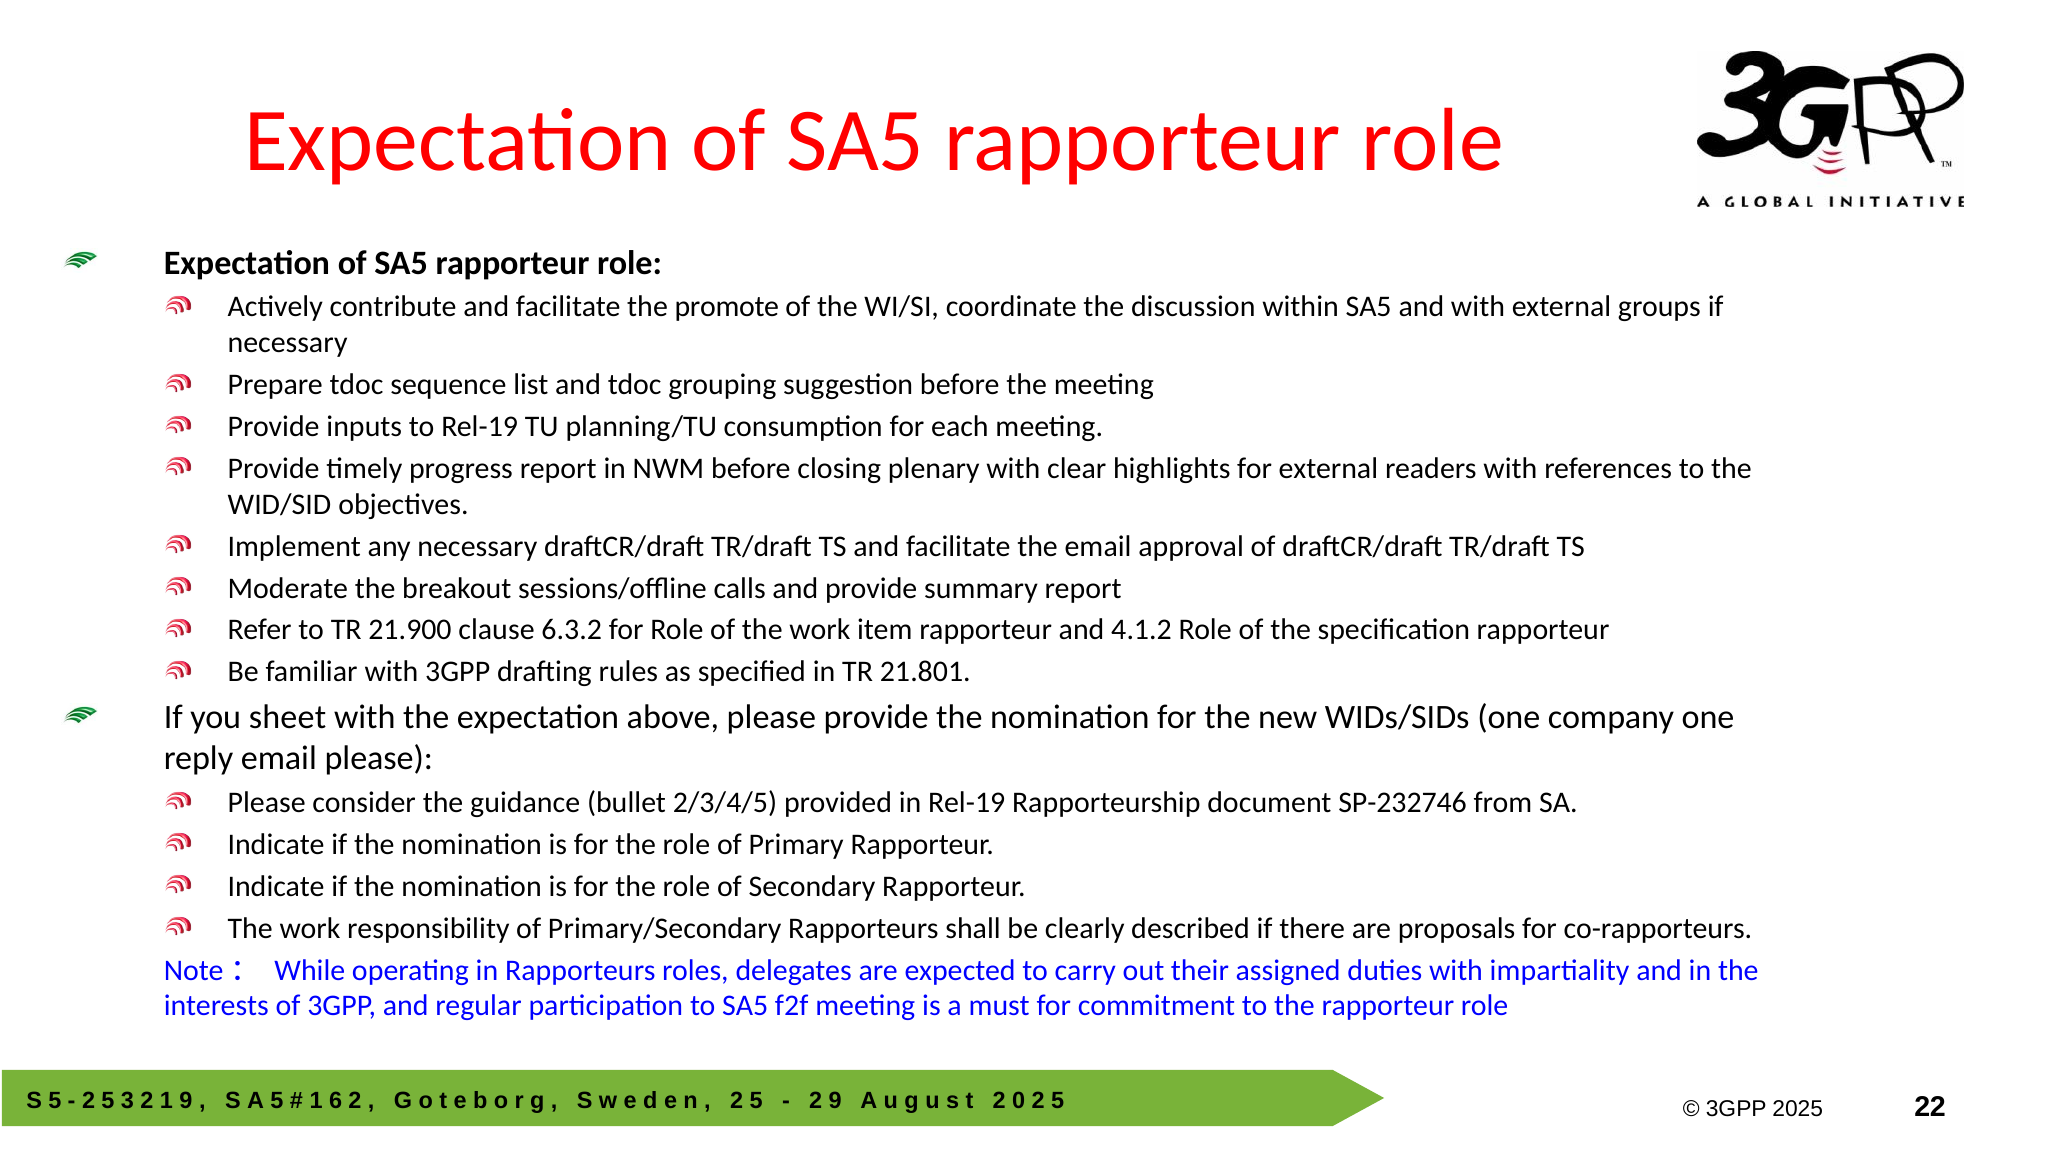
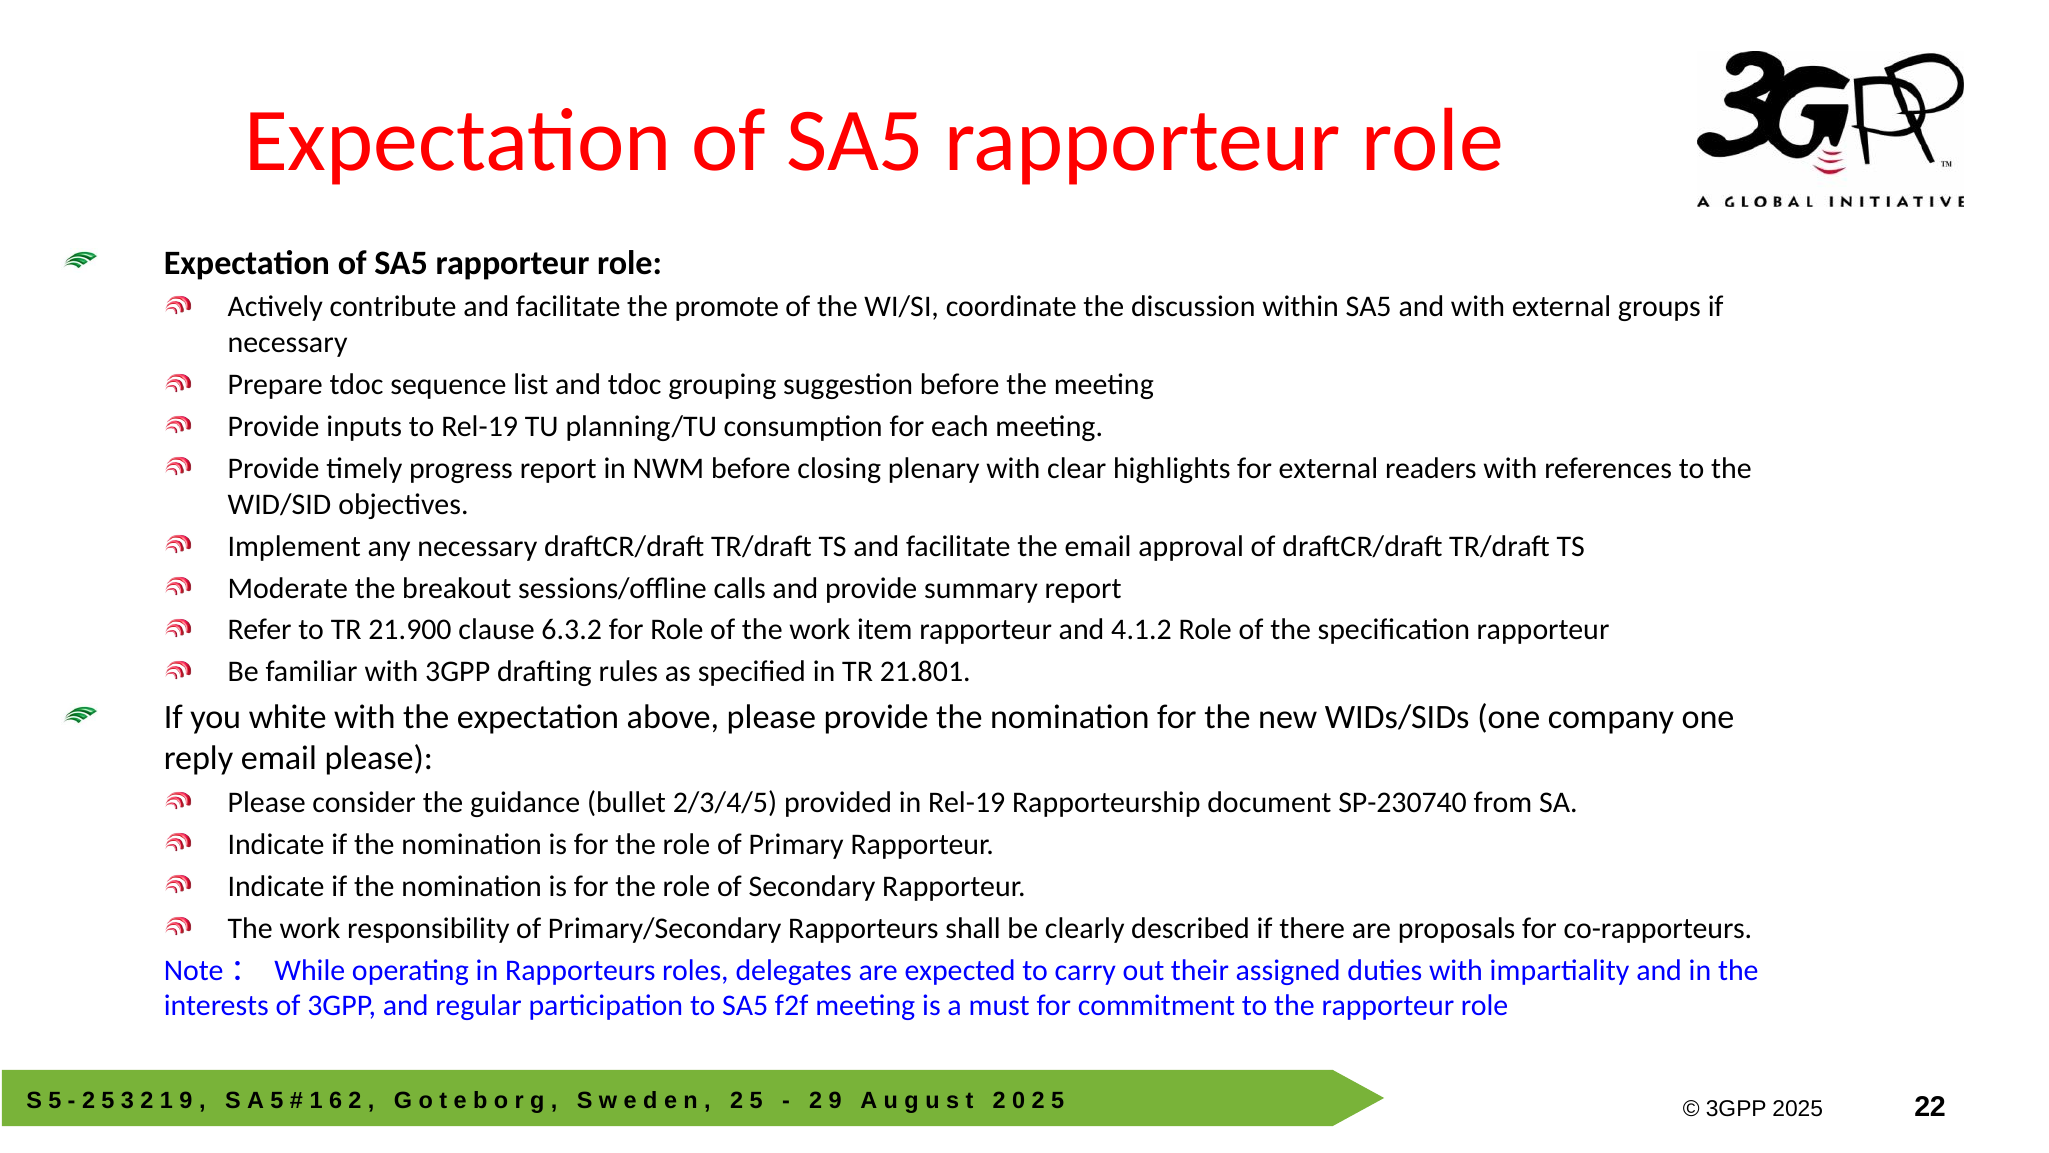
sheet: sheet -> white (288, 717)
SP-232746: SP-232746 -> SP-230740 (1403, 802)
